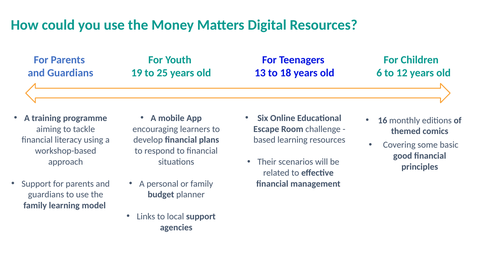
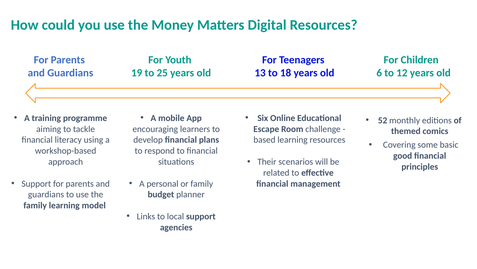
16: 16 -> 52 (383, 120)
